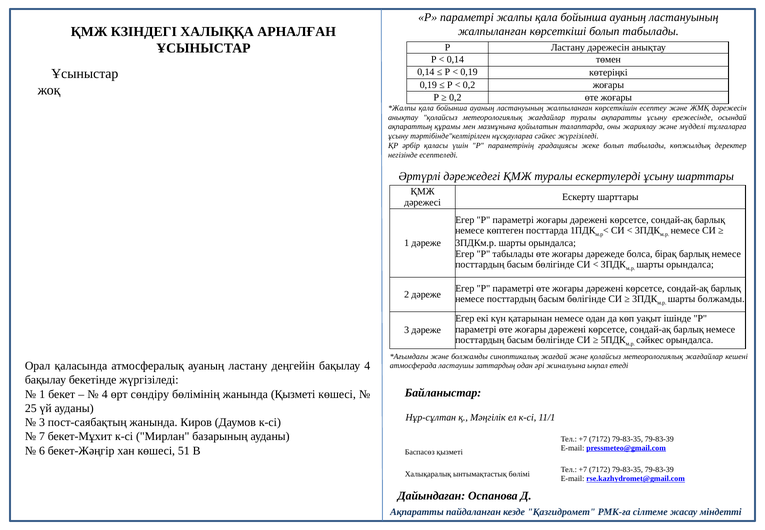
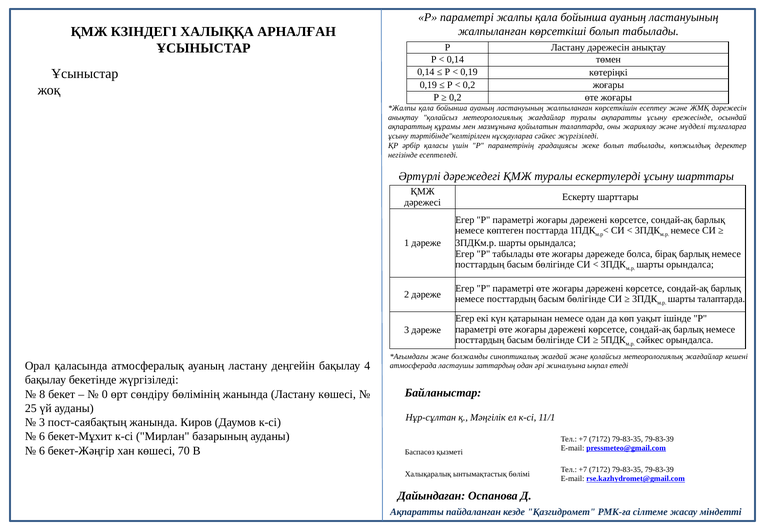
шарты болжамды: болжамды -> талаптарда (721, 299)
1: 1 -> 8 (42, 394)
4: 4 -> 0 (105, 394)
жанында Қызметі: Қызметі -> Ластану (293, 394)
7: 7 -> 6 (42, 436)
51: 51 -> 70 (184, 450)
